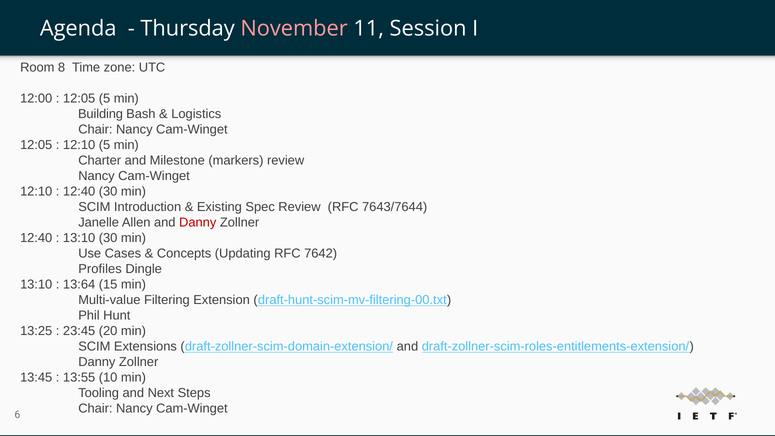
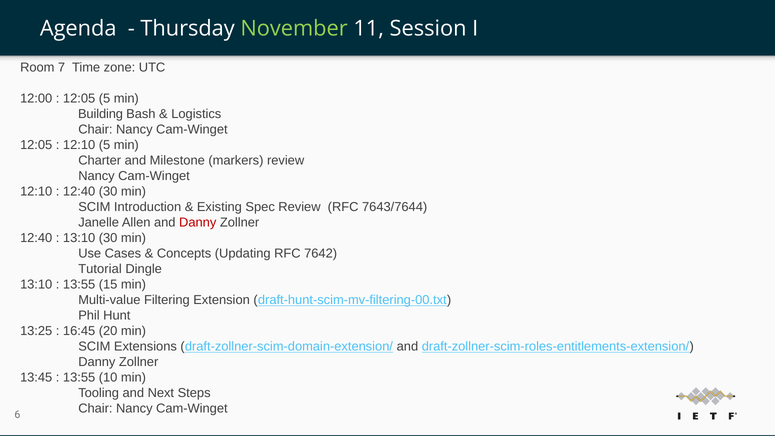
November colour: pink -> light green (294, 28)
8: 8 -> 7 (62, 68)
Profiles: Profiles -> Tutorial (100, 269)
13:64: 13:64 -> 13:55 (79, 285)
23:45: 23:45 -> 16:45 (79, 331)
